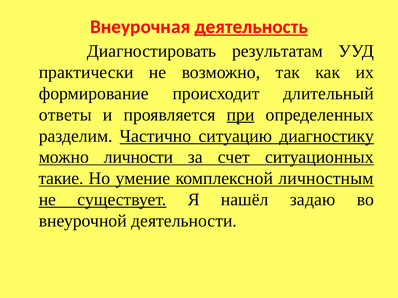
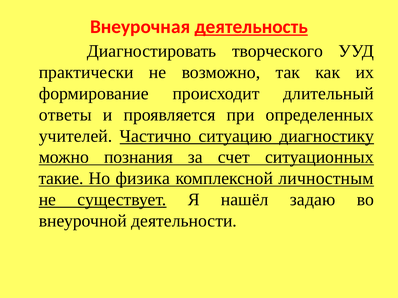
результатам: результатам -> творческого (277, 51)
при underline: present -> none (241, 115)
разделим: разделим -> учителей (76, 136)
личности: личности -> познания (139, 157)
умение: умение -> физика (143, 179)
